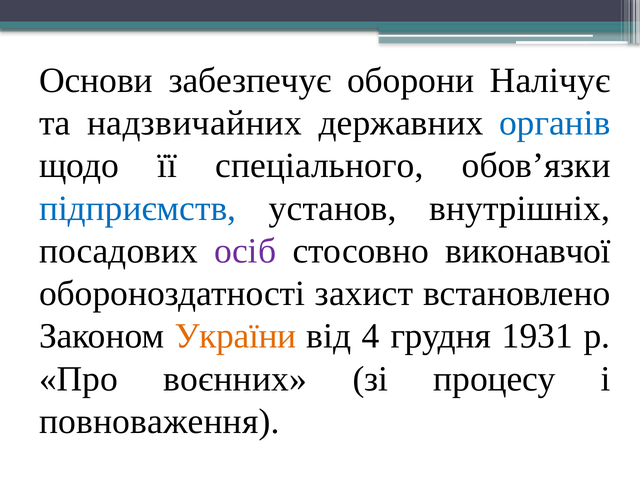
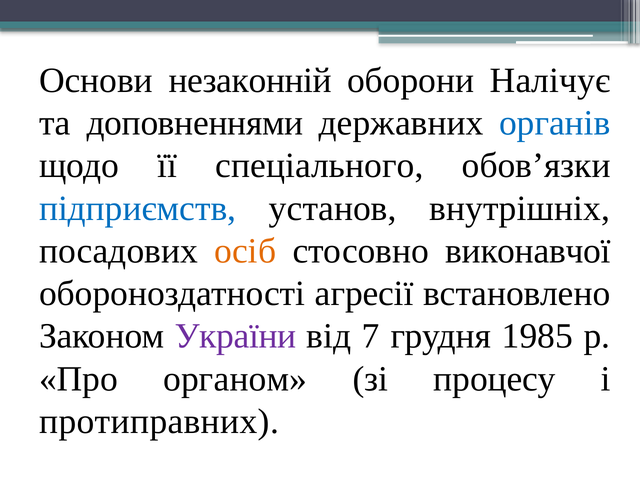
забезпечує: забезпечує -> незаконній (250, 80)
надзвичайних: надзвичайних -> доповненнями (195, 123)
осіб colour: purple -> orange (245, 251)
захист: захист -> агресії (364, 294)
України colour: orange -> purple (236, 336)
4: 4 -> 7 (371, 336)
1931: 1931 -> 1985 (537, 336)
воєнних: воєнних -> органом (235, 379)
повноваження: повноваження -> протиправних (159, 422)
